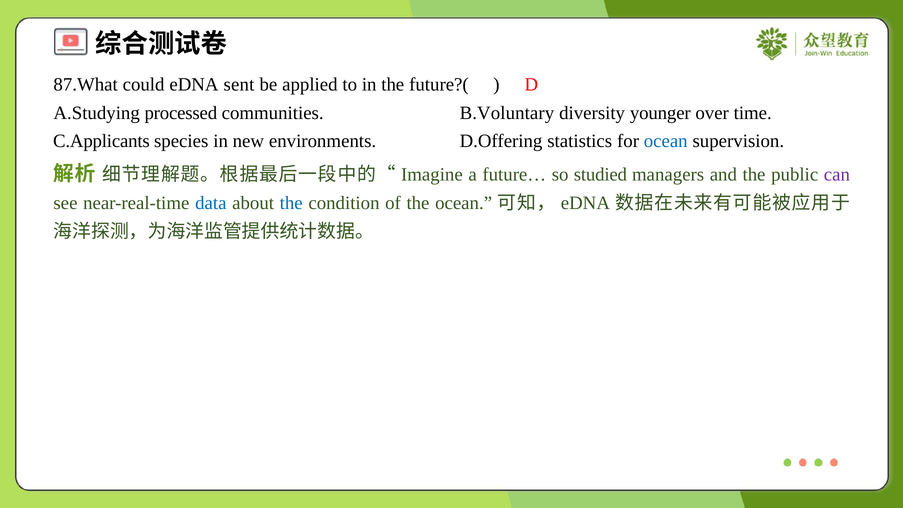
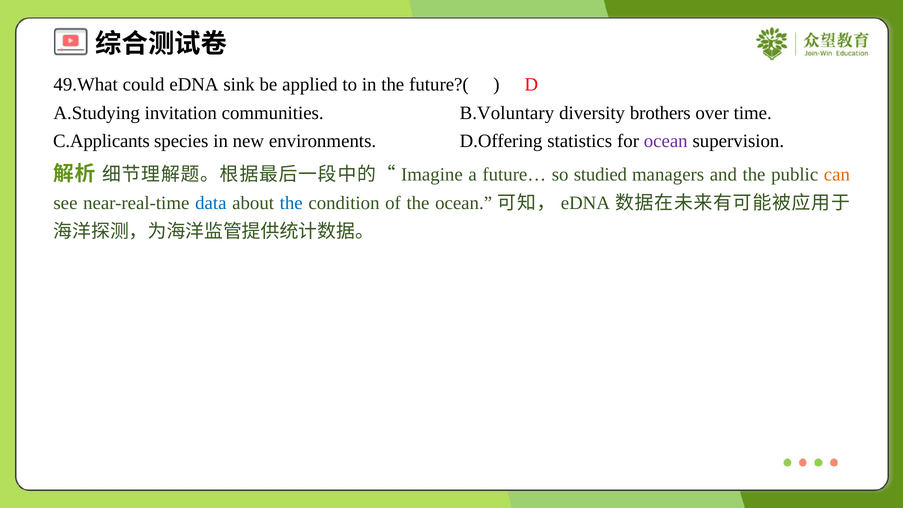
87.What: 87.What -> 49.What (86, 85)
sent: sent -> sink (239, 85)
processed: processed -> invitation (181, 113)
younger: younger -> brothers (660, 113)
ocean colour: blue -> purple (666, 141)
can colour: purple -> orange (837, 175)
